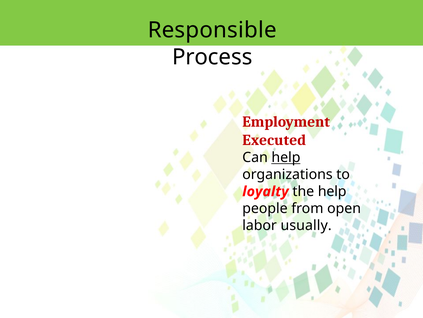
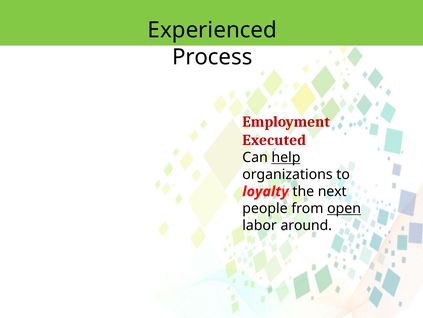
Responsible: Responsible -> Experienced (212, 30)
the help: help -> next (332, 191)
open underline: none -> present (344, 208)
usually: usually -> around (306, 225)
